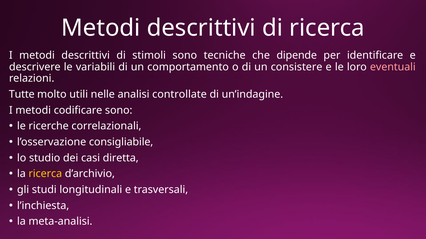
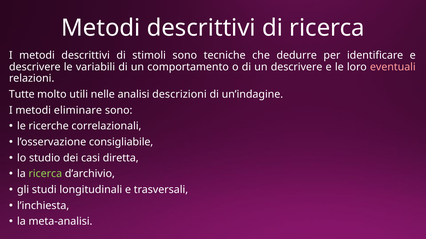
dipende: dipende -> dedurre (297, 56)
un consistere: consistere -> descrivere (297, 67)
controllate: controllate -> descrizioni (179, 95)
codificare: codificare -> eliminare (78, 110)
ricerca colour: yellow -> light green (45, 174)
